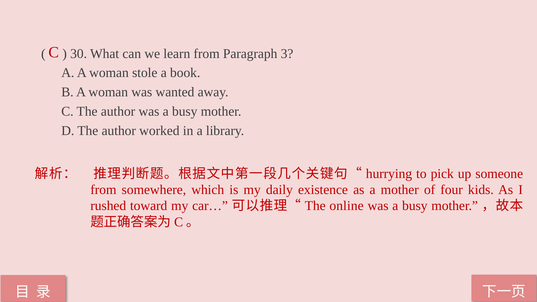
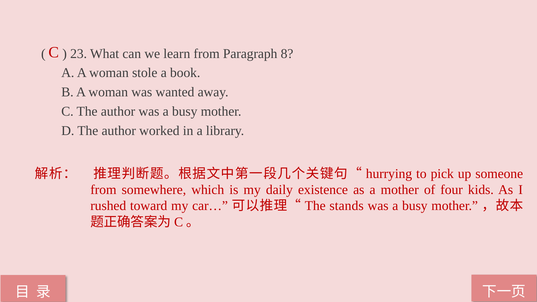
30: 30 -> 23 (79, 54)
3: 3 -> 8 (287, 54)
online: online -> stands (347, 206)
